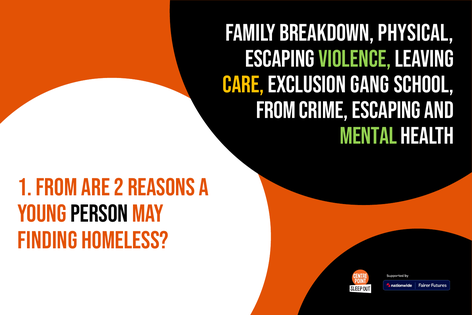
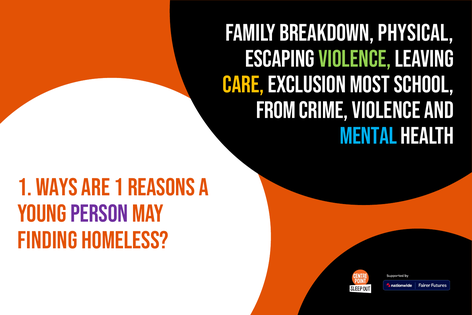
gang: gang -> most (370, 84)
crime escaping: escaping -> violence (386, 110)
mental colour: light green -> light blue (368, 136)
1 From: From -> Ways (57, 187)
are 2: 2 -> 1 (119, 187)
person colour: black -> purple (99, 214)
